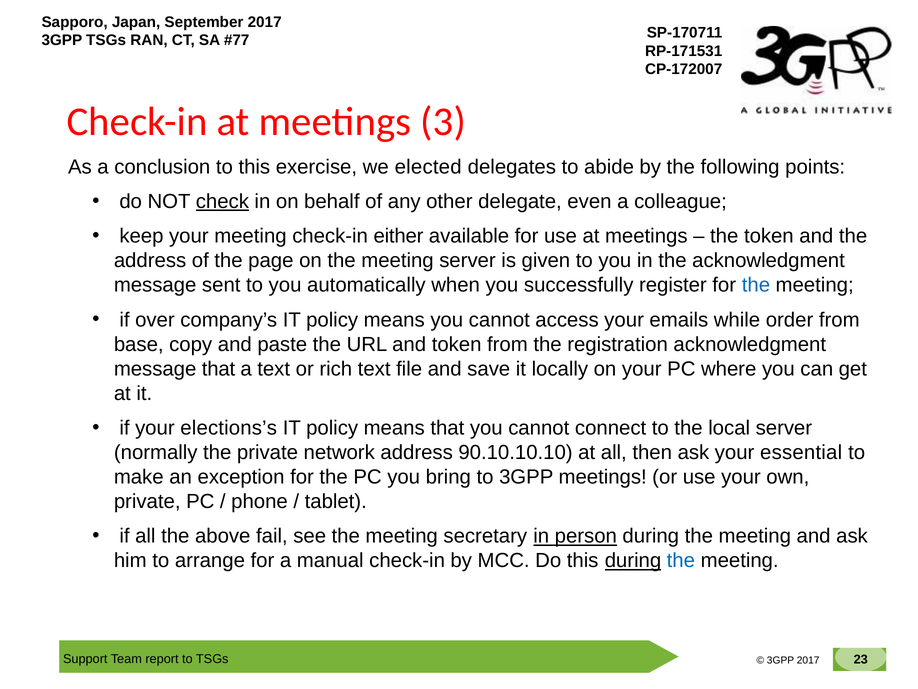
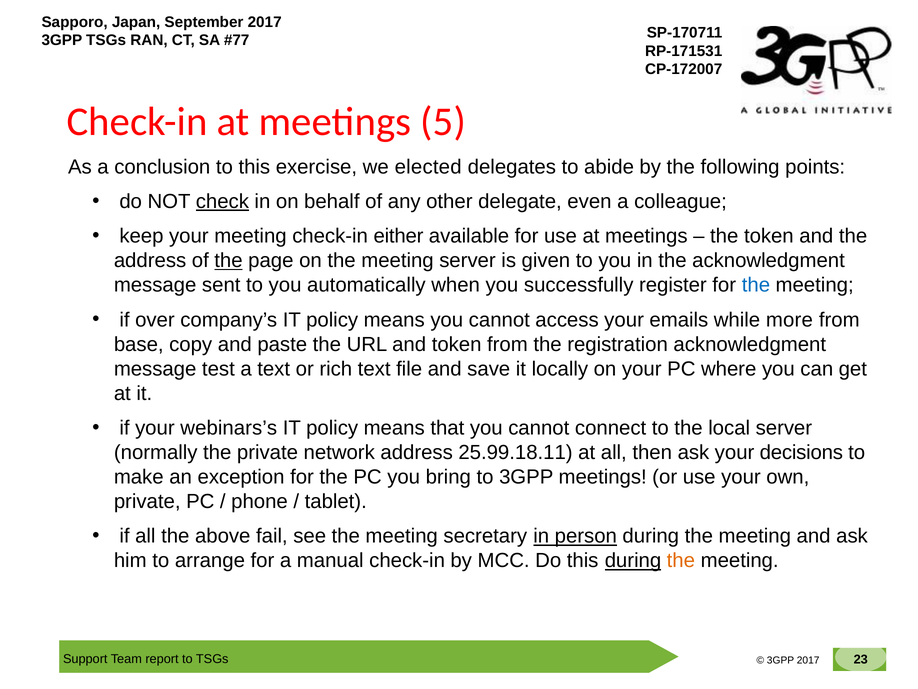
3: 3 -> 5 (443, 122)
the underline: none -> present (228, 261)
order: order -> more (789, 320)
message that: that -> test (218, 369)
elections’s: elections’s -> webinars’s (229, 428)
90.10.10.10: 90.10.10.10 -> 25.99.18.11 (516, 452)
essential: essential -> decisions (801, 452)
the colour: blue -> orange (681, 560)
